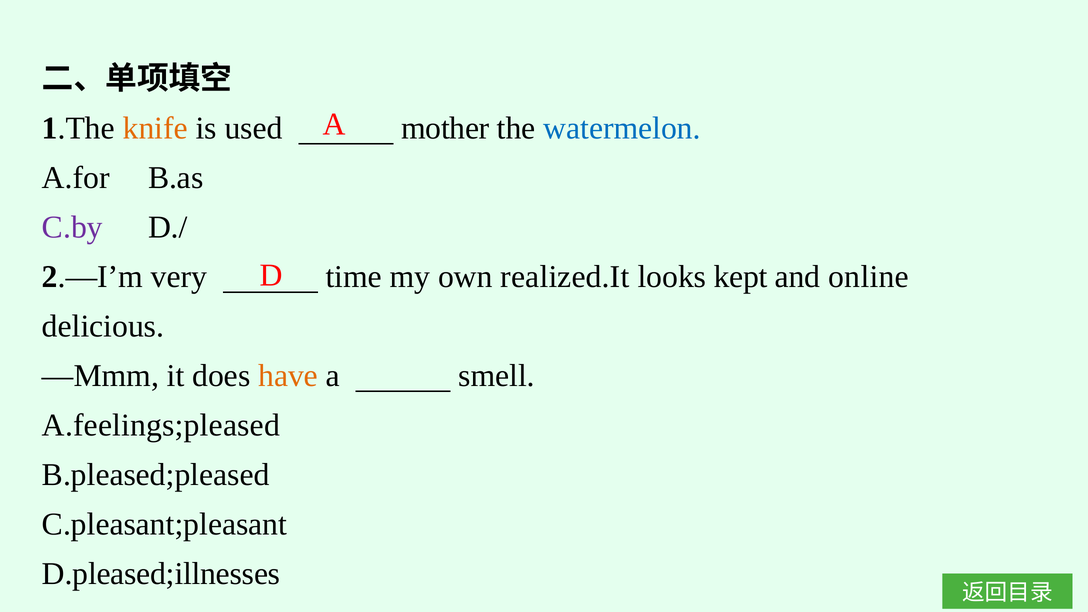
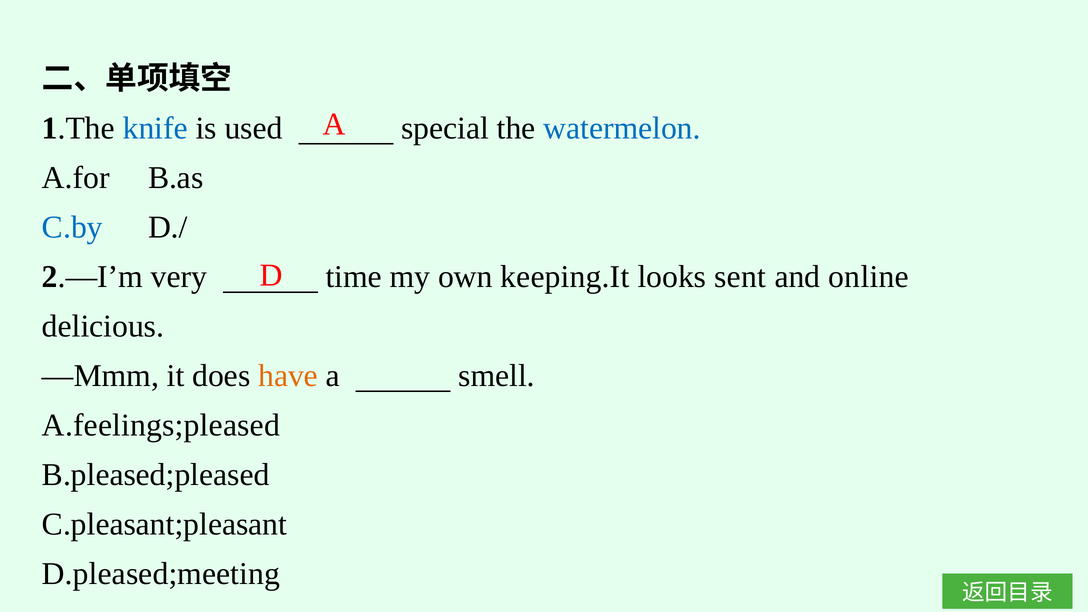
knife colour: orange -> blue (155, 128)
mother: mother -> special (445, 128)
C.by colour: purple -> blue (72, 227)
realized.It: realized.It -> keeping.It (565, 277)
kept: kept -> sent (740, 277)
D.pleased;illnesses: D.pleased;illnesses -> D.pleased;meeting (161, 574)
